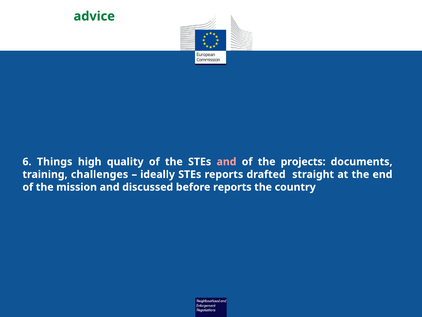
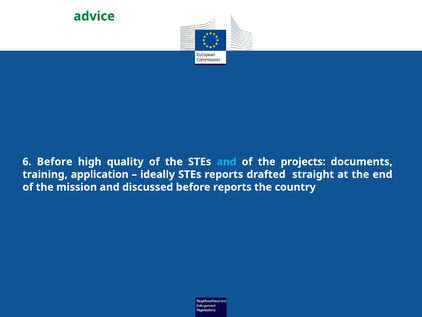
6 Things: Things -> Before (55, 162)
and colour: pink -> light blue (226, 162)
challenges: challenges -> application (100, 174)
